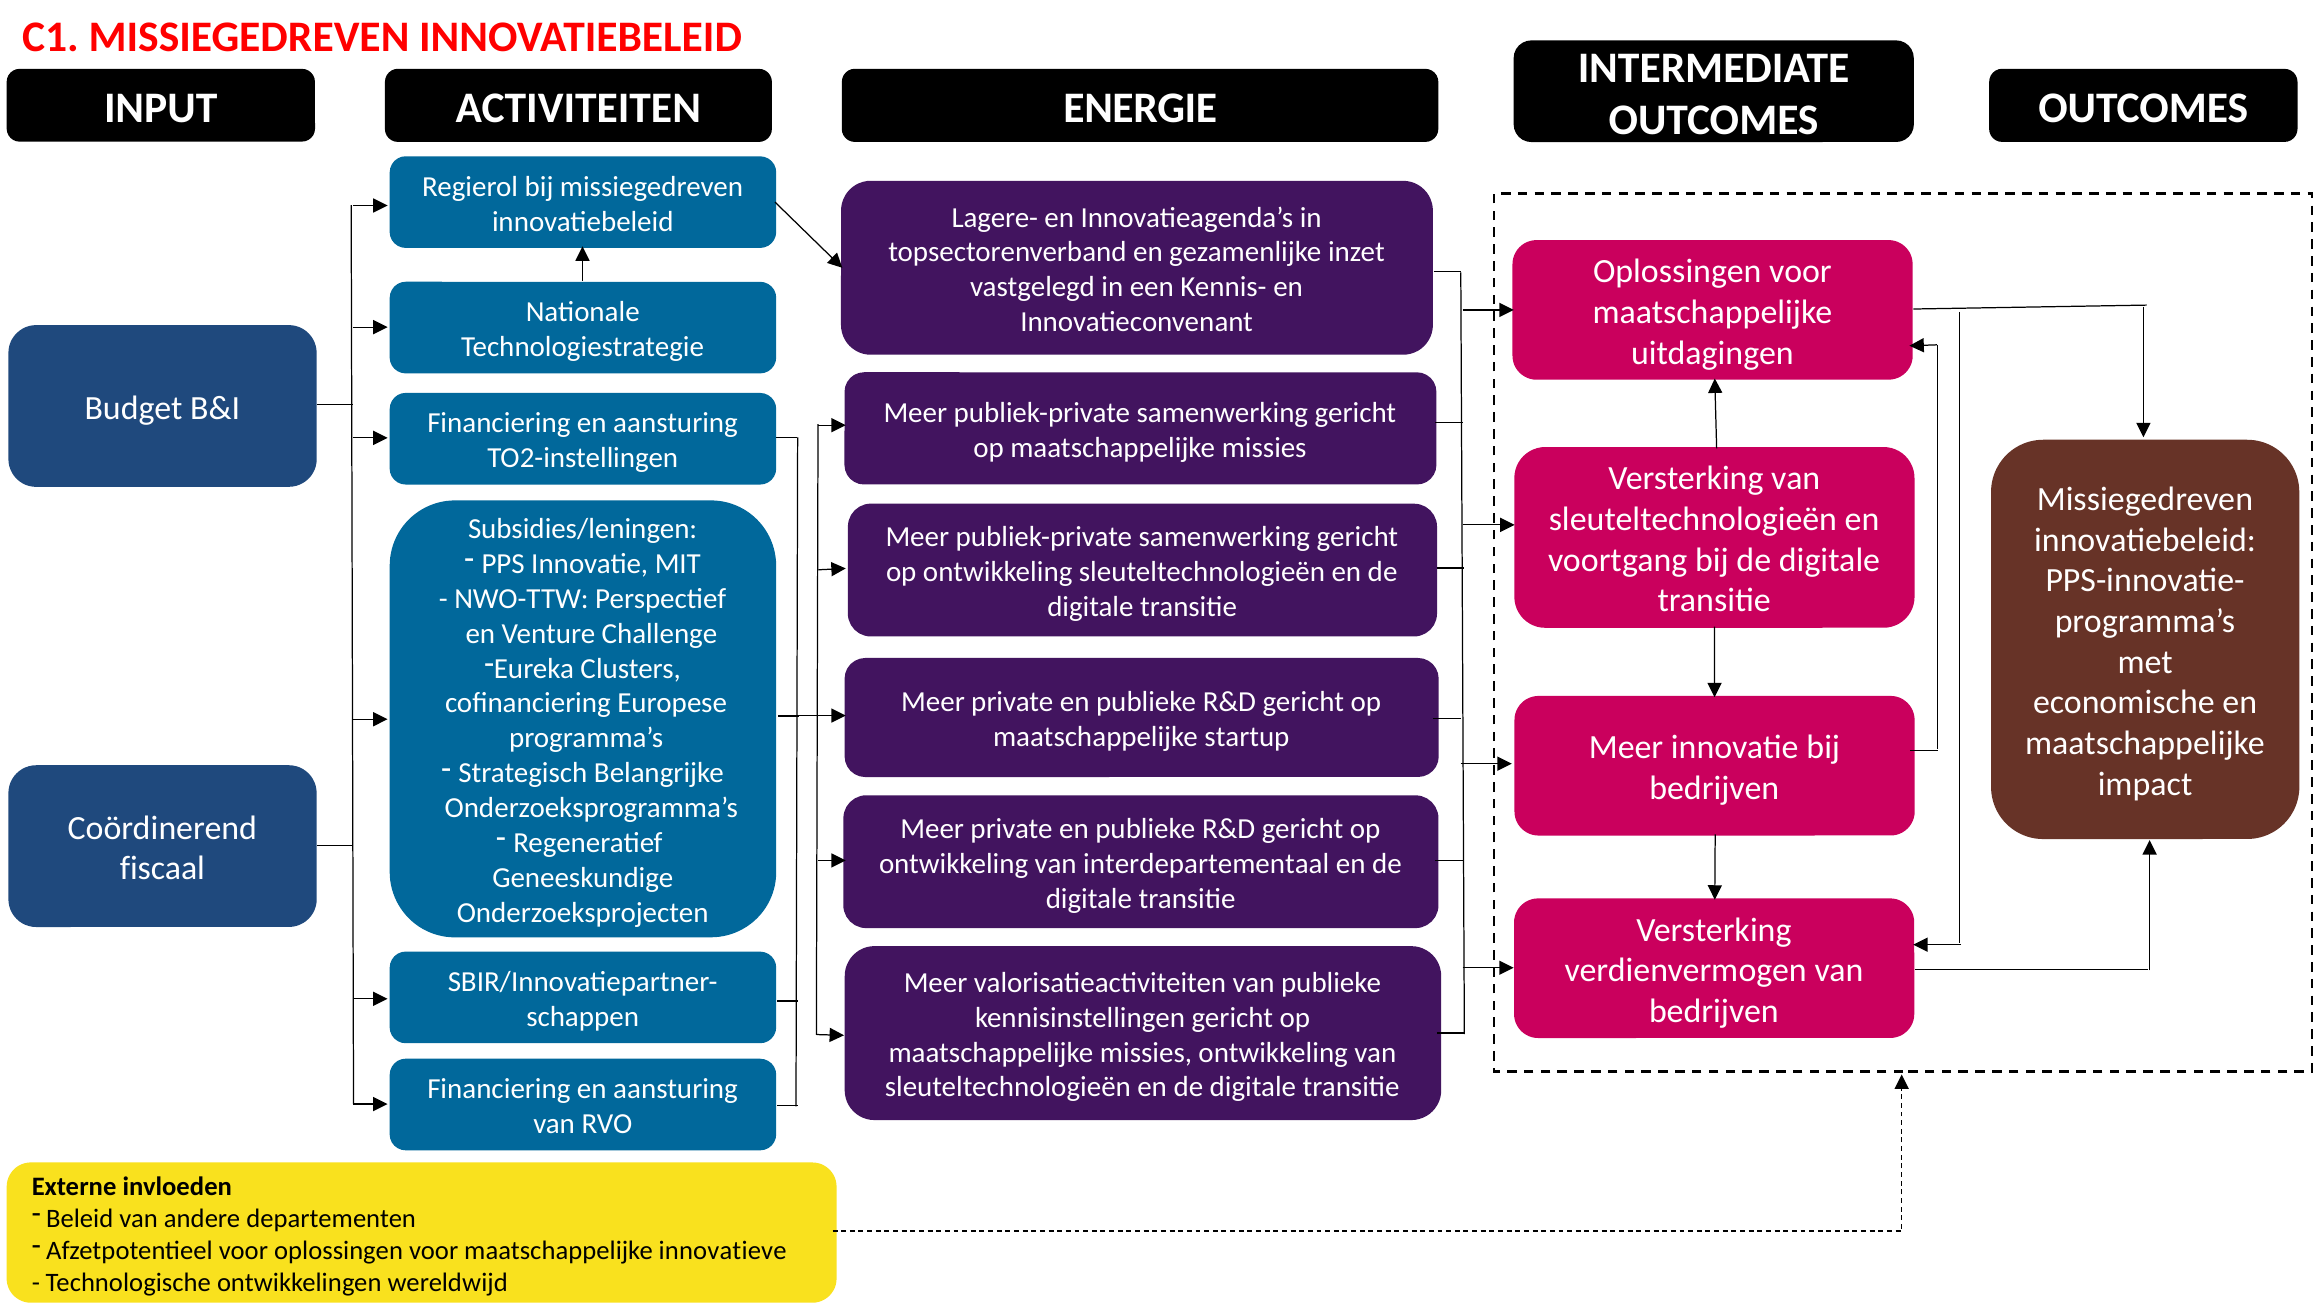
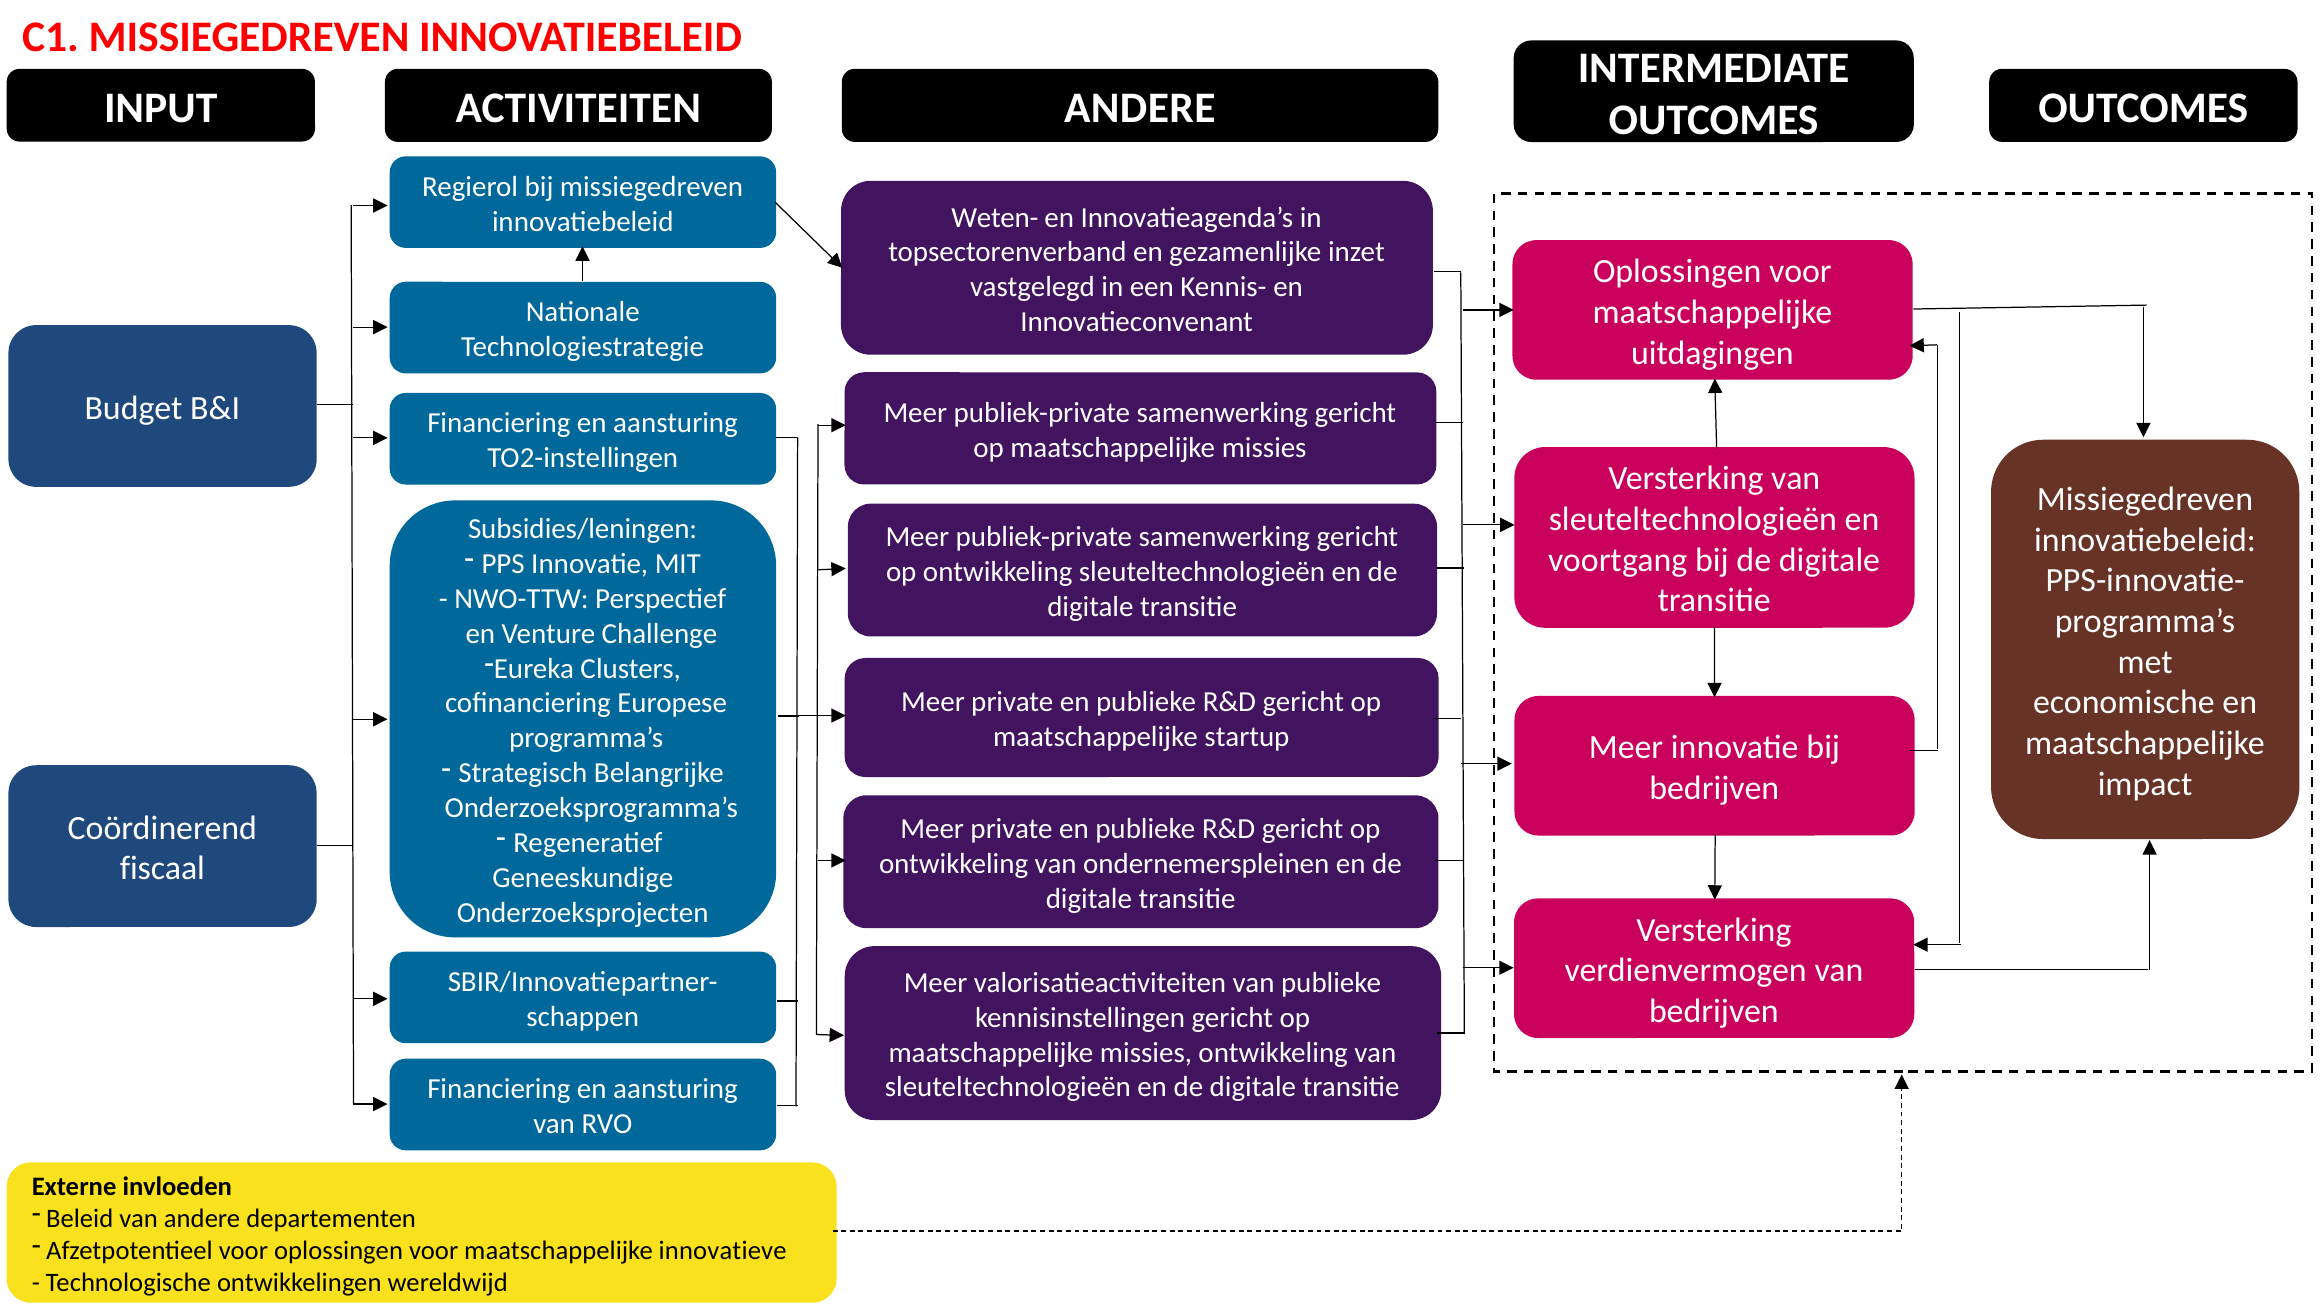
ACTIVITEITEN ENERGIE: ENERGIE -> ANDERE (1140, 108)
Lagere-: Lagere- -> Weten- (995, 217)
interdepartementaal: interdepartementaal -> ondernemerspleinen (1206, 863)
